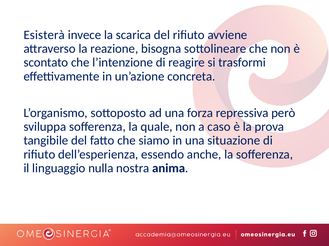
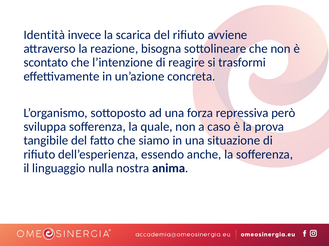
Esisterà: Esisterà -> Identità (44, 35)
